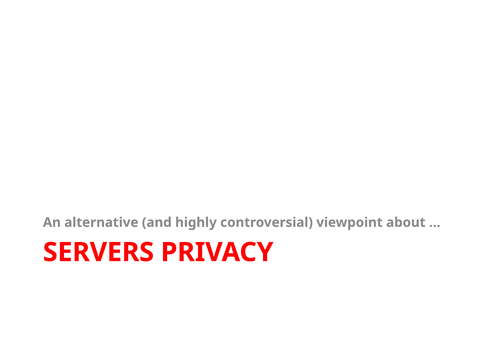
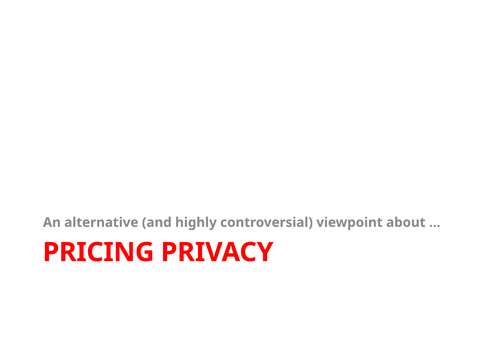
SERVERS: SERVERS -> PRICING (98, 253)
